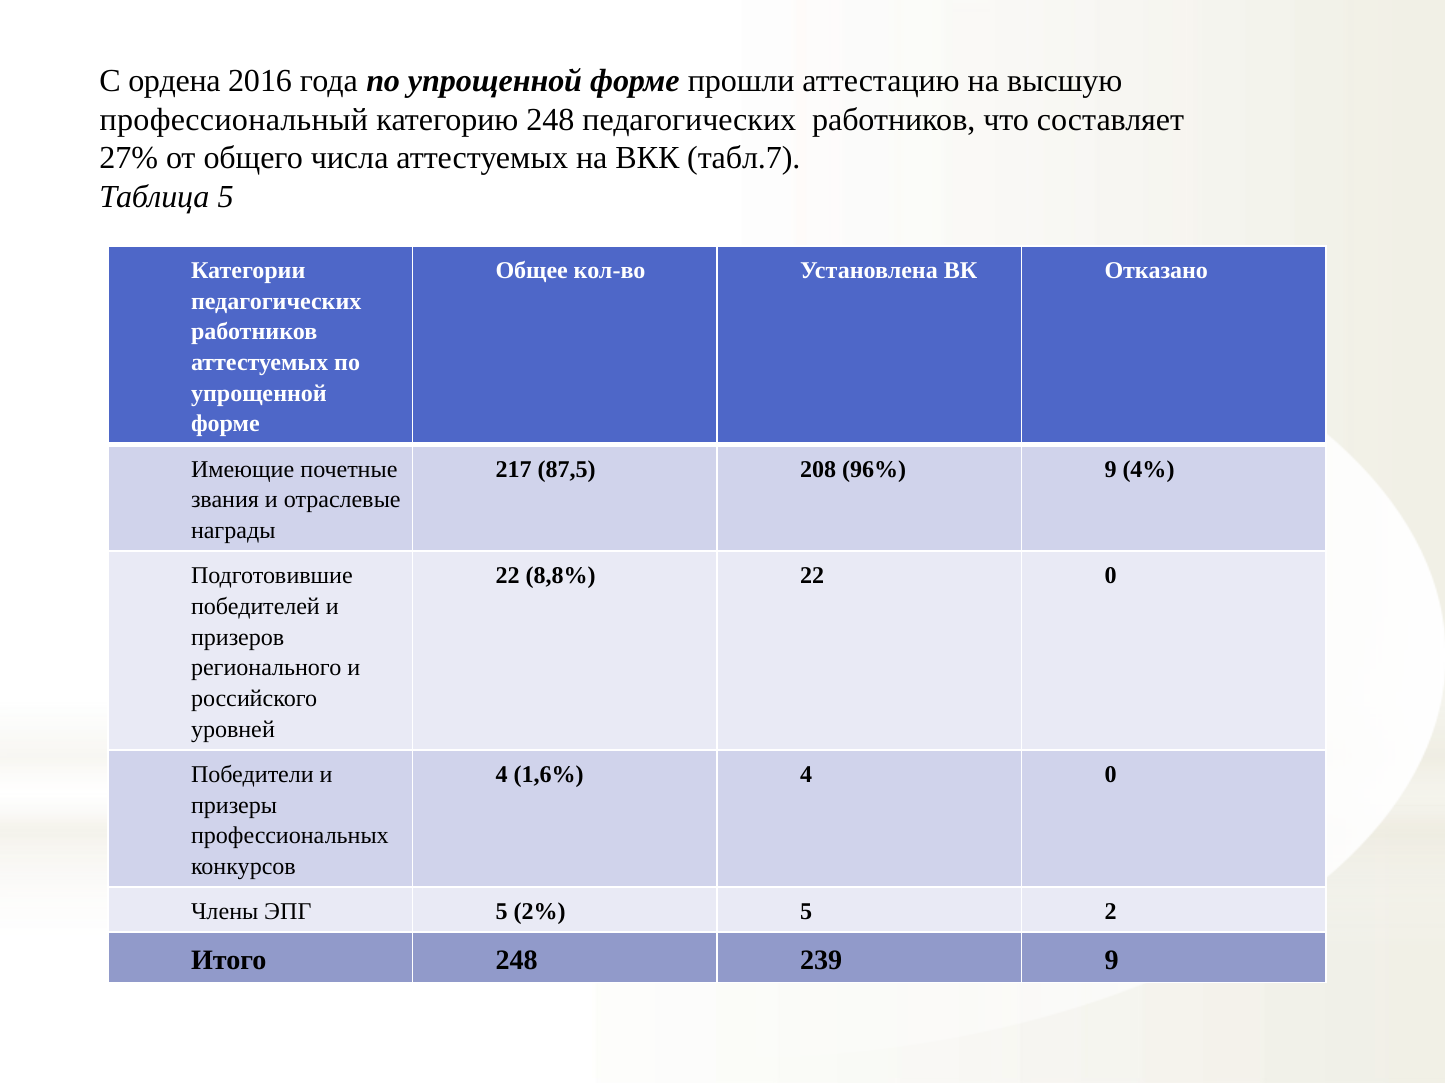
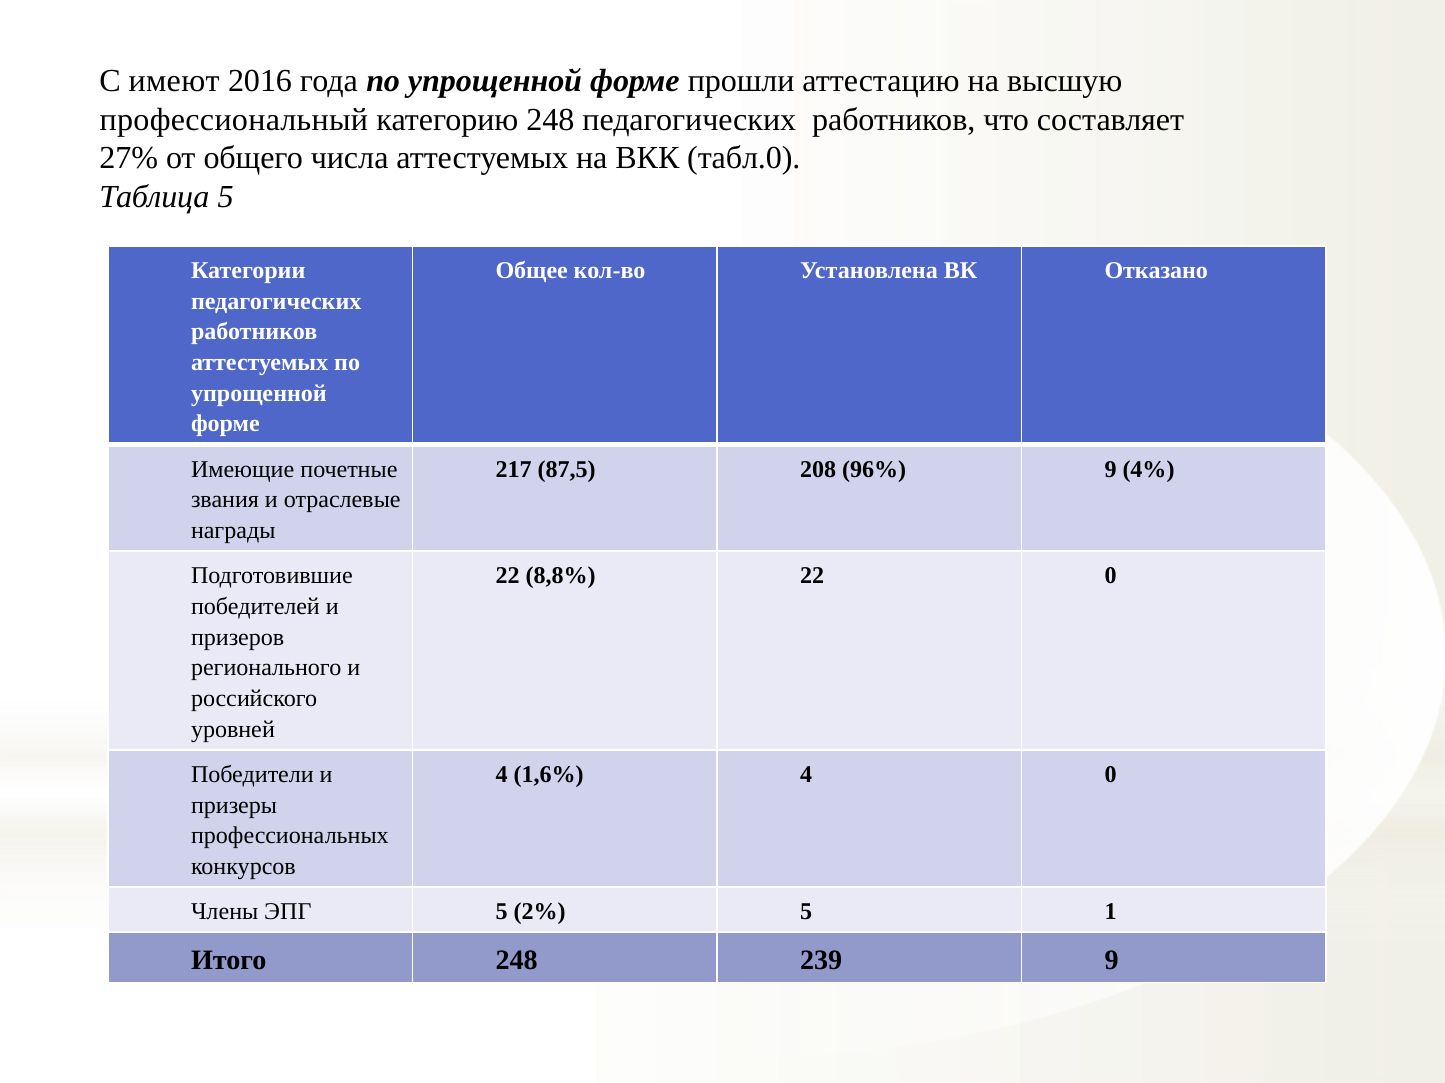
ордена: ордена -> имеют (174, 81)
табл.7: табл.7 -> табл.0 (744, 158)
2: 2 -> 1 (1111, 912)
